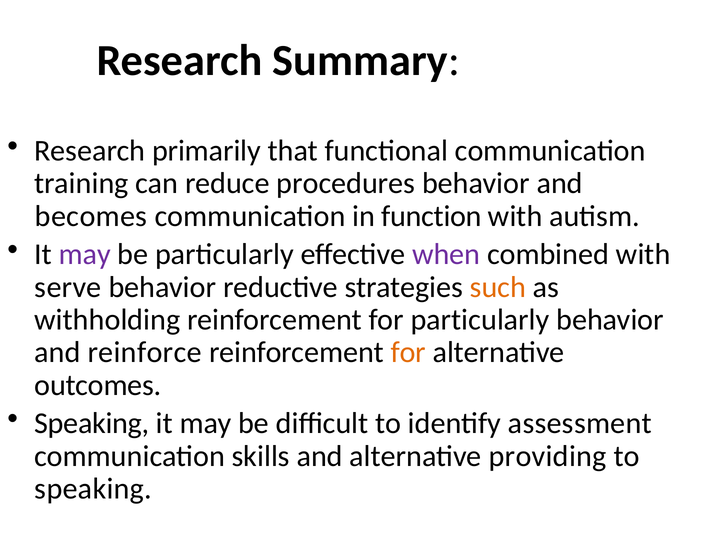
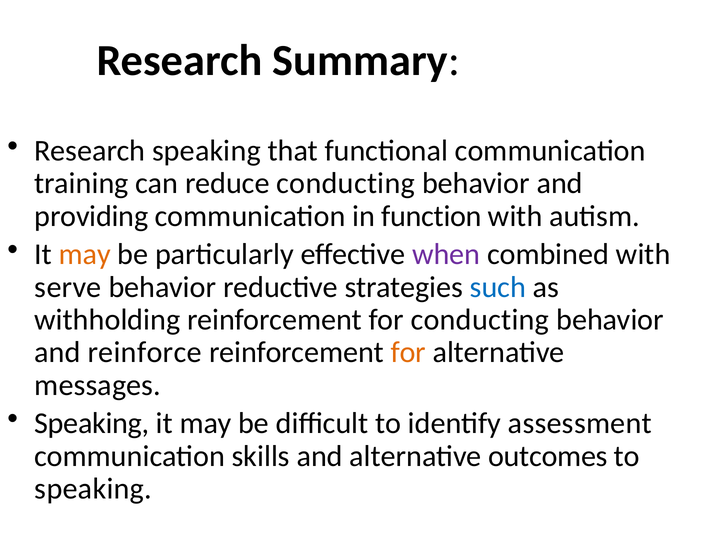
Research primarily: primarily -> speaking (206, 151)
reduce procedures: procedures -> conducting (346, 183)
becomes: becomes -> providing (91, 216)
may colour: purple -> orange (85, 254)
such colour: orange -> blue (498, 287)
for particularly: particularly -> conducting (480, 320)
outcomes: outcomes -> messages (98, 385)
providing: providing -> outcomes (548, 456)
